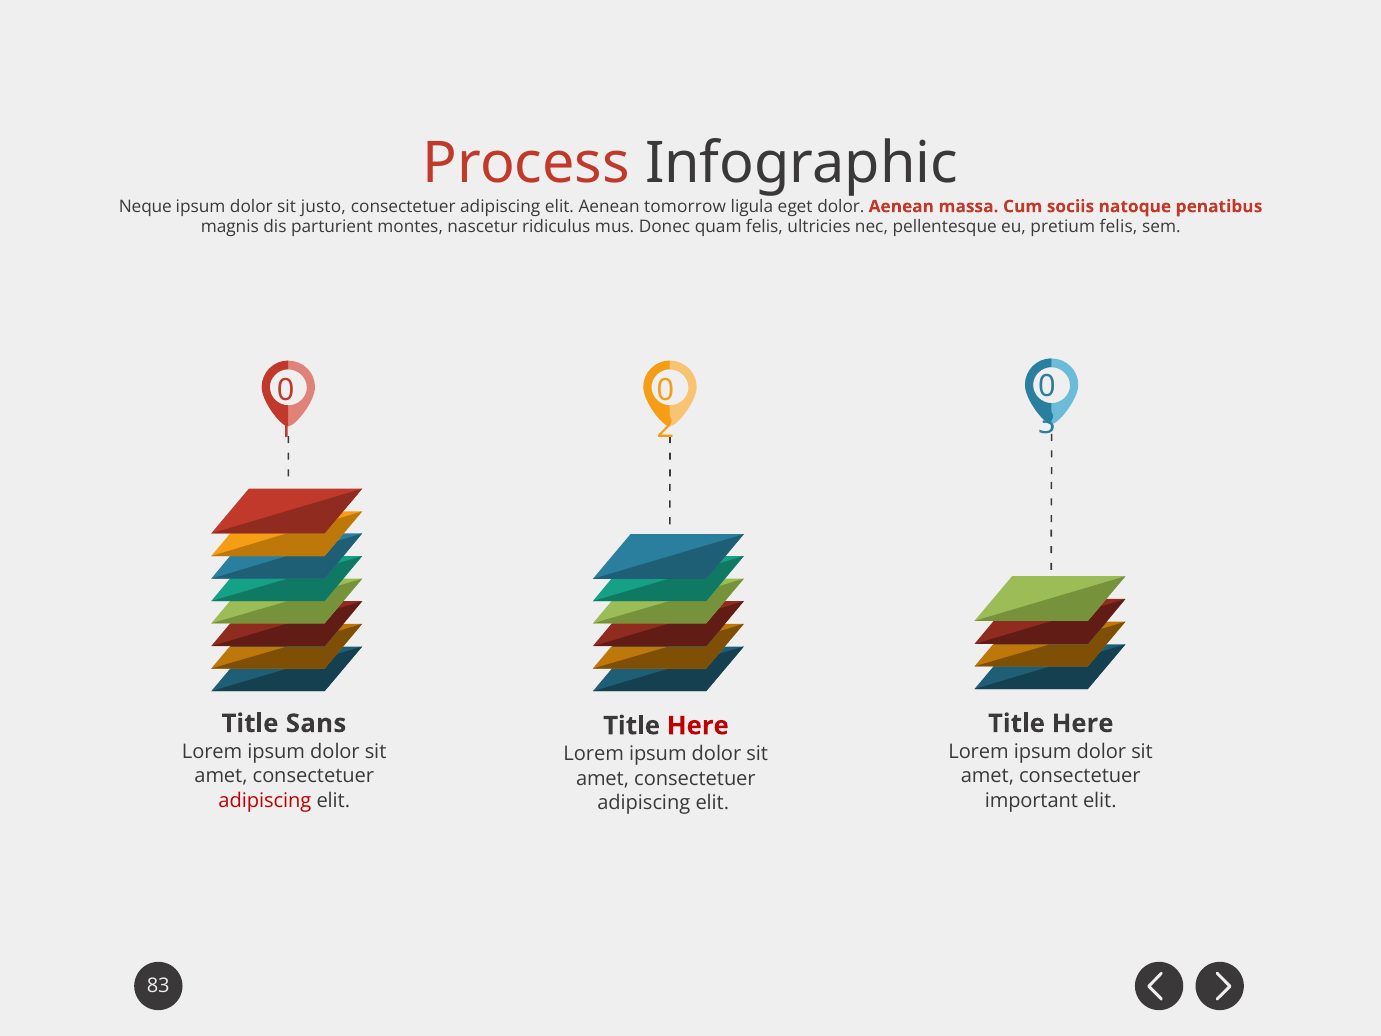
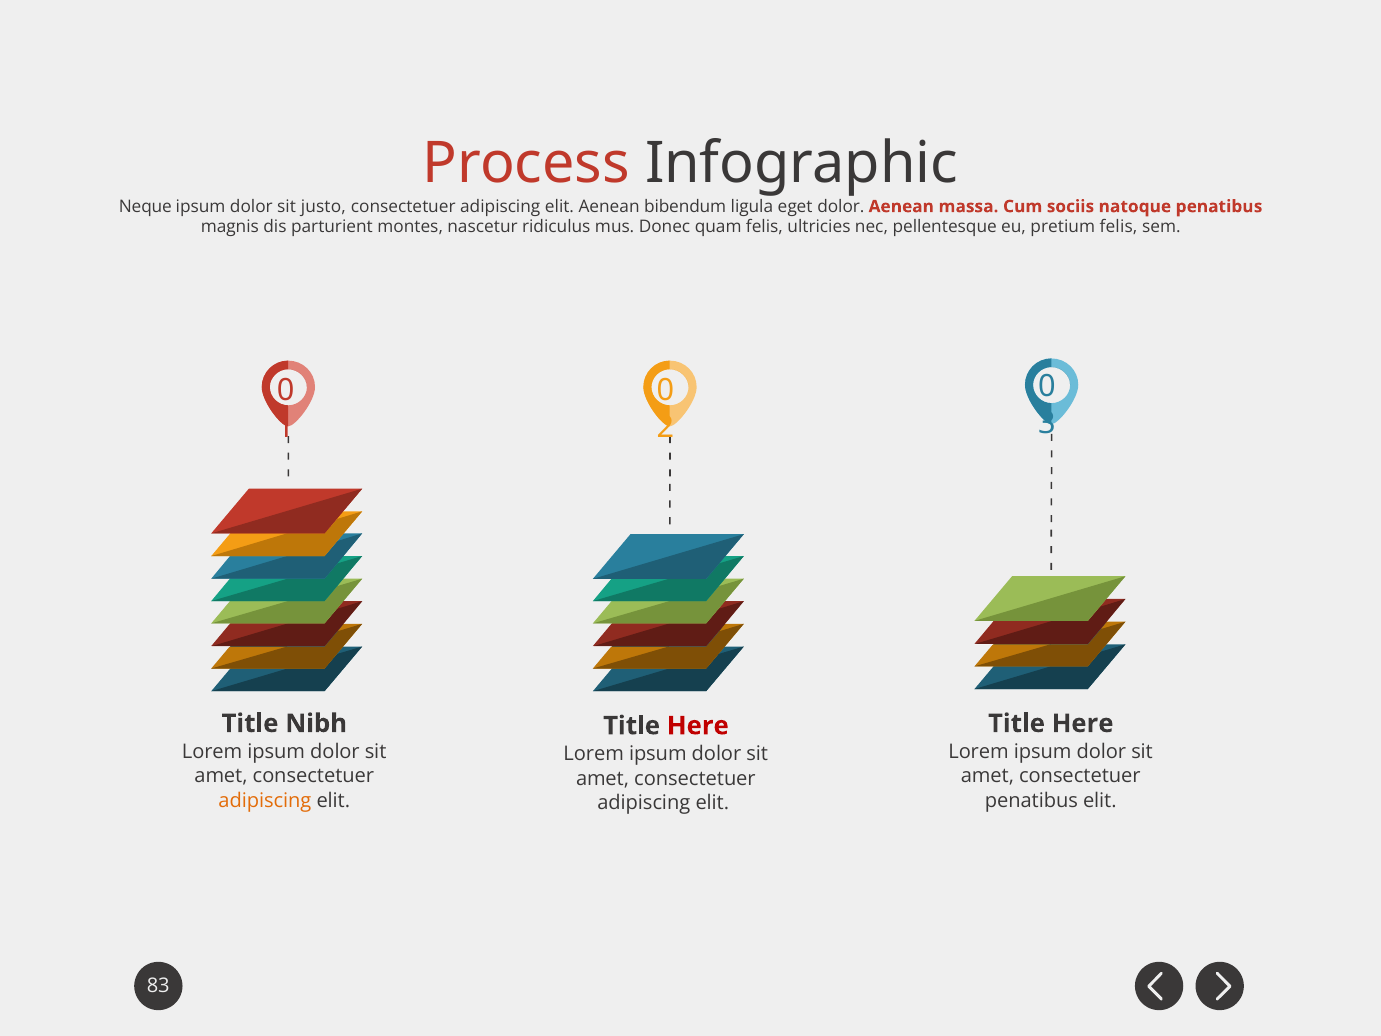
tomorrow: tomorrow -> bibendum (685, 206)
Sans: Sans -> Nibh (316, 723)
adipiscing colour: red -> orange (265, 800)
important: important -> penatibus (1031, 800)
